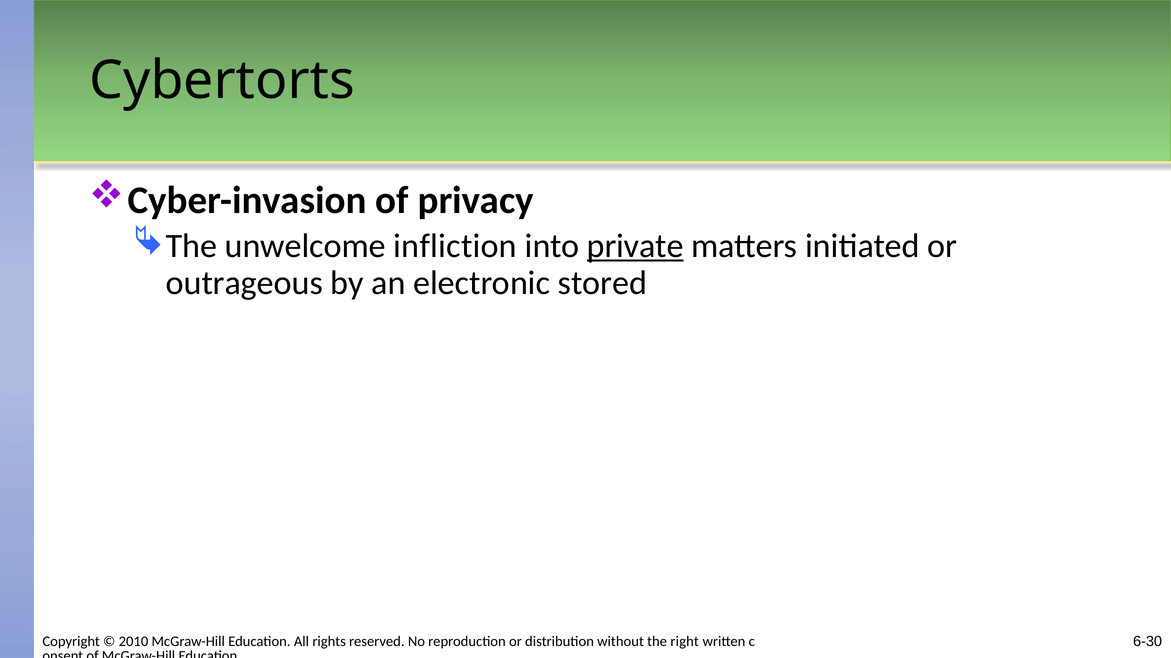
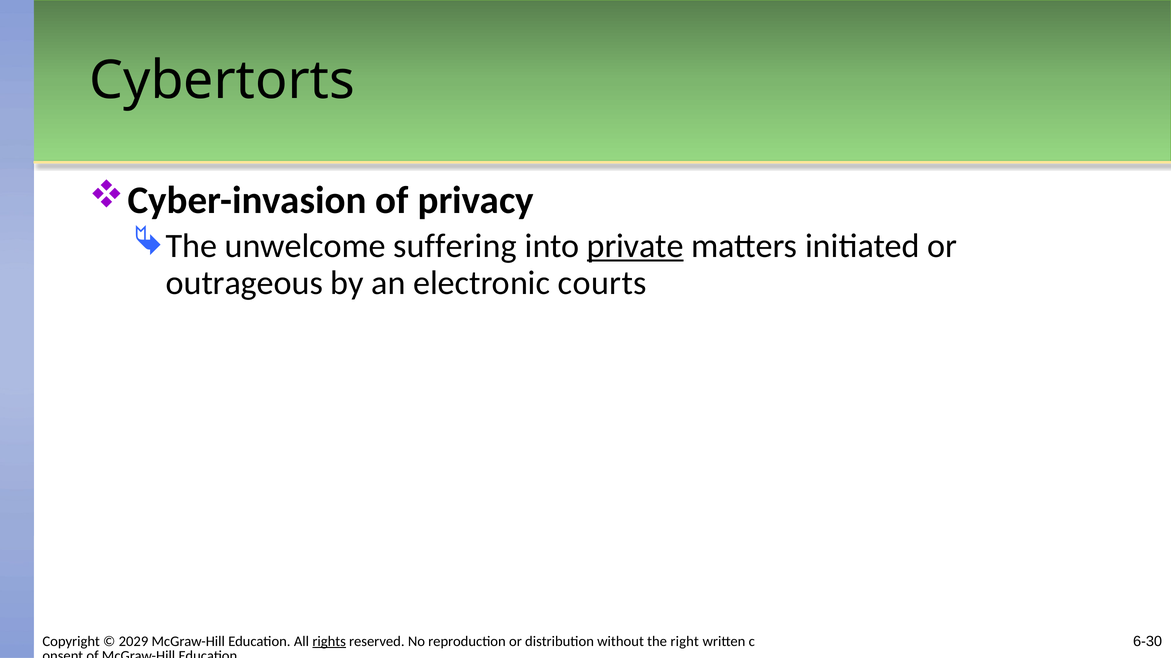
infliction: infliction -> suffering (455, 246)
stored: stored -> courts (602, 283)
2010: 2010 -> 2029 (133, 642)
rights underline: none -> present (329, 642)
